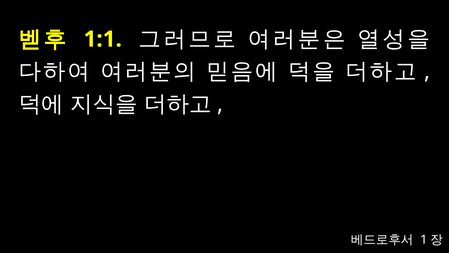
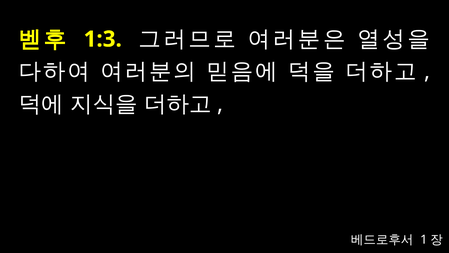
1:1: 1:1 -> 1:3 (103, 39)
